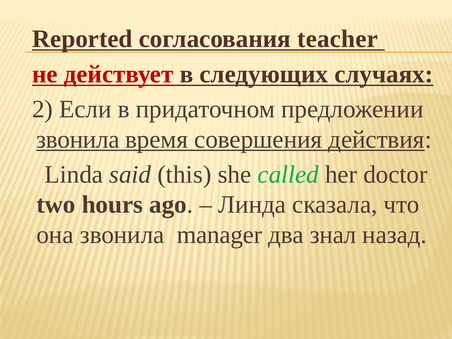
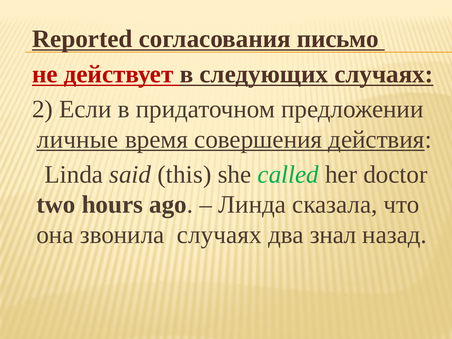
teacher: teacher -> письмо (338, 39)
звонила: звонила -> личные (78, 139)
звонила manager: manager -> случаях (219, 235)
